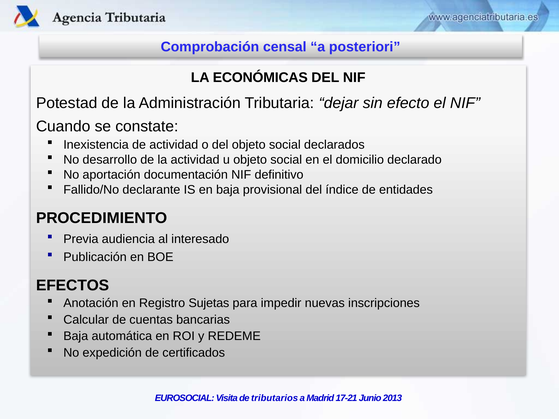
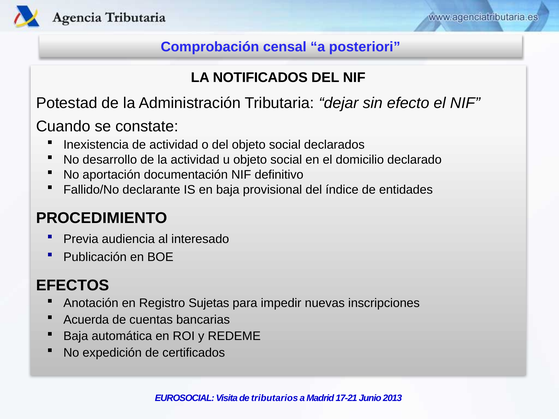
ECONÓMICAS: ECONÓMICAS -> NOTIFICADOS (260, 78)
Calcular: Calcular -> Acuerda (86, 320)
